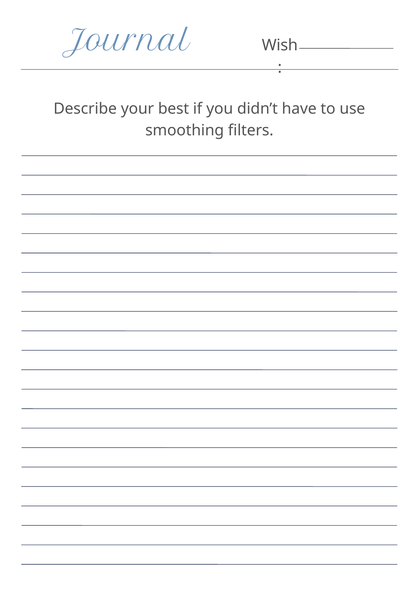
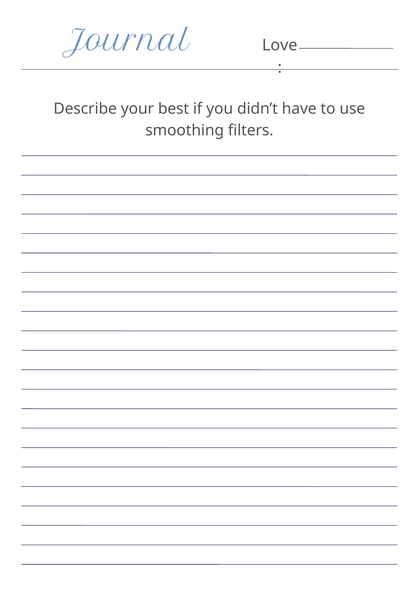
Wish: Wish -> Love (280, 45)
